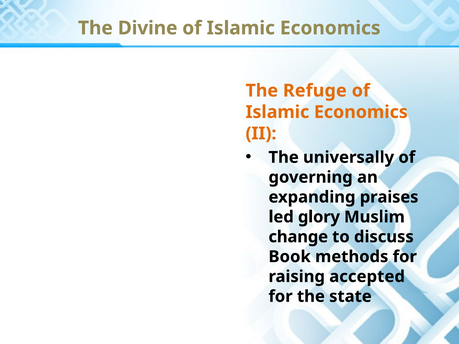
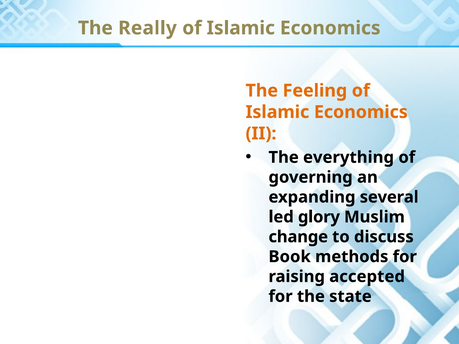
Divine: Divine -> Really (147, 28)
Refuge: Refuge -> Feeling (315, 91)
universally: universally -> everything (349, 157)
praises: praises -> several (389, 197)
